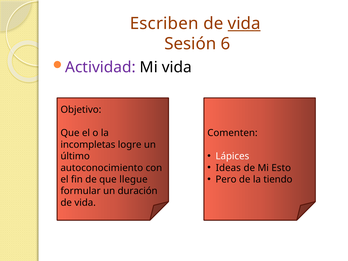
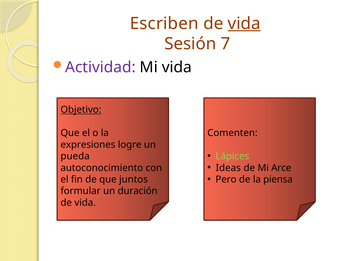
6: 6 -> 7 (225, 44)
Objetivo underline: none -> present (81, 110)
incompletas: incompletas -> expresiones (88, 145)
Lápices colour: white -> light green (232, 156)
último: último -> pueda (75, 156)
Esto: Esto -> Arce (281, 168)
tiendo: tiendo -> piensa (278, 179)
llegue: llegue -> juntos (133, 179)
